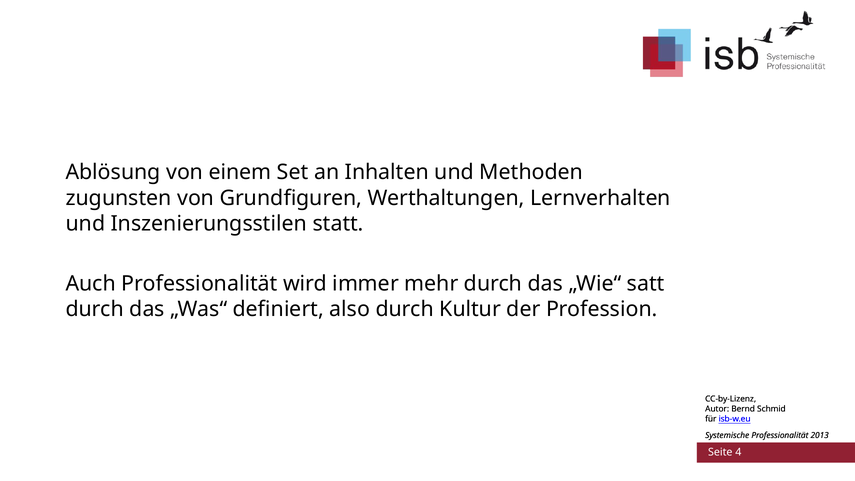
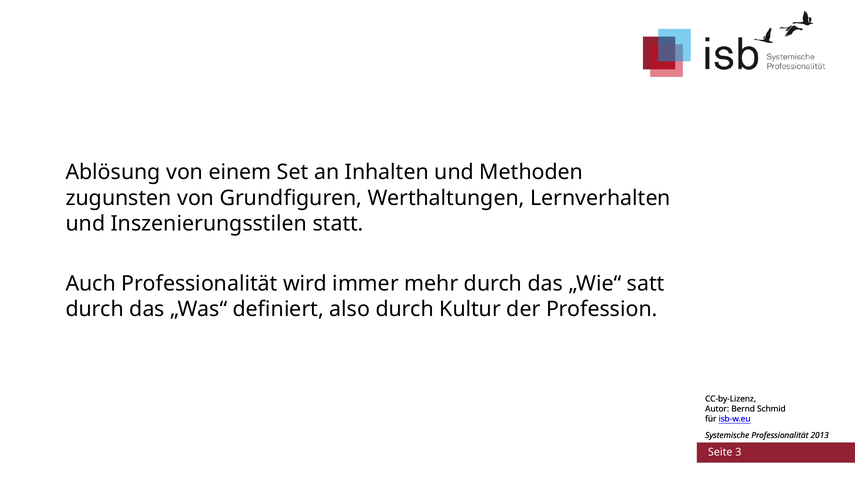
4: 4 -> 3 (738, 452)
